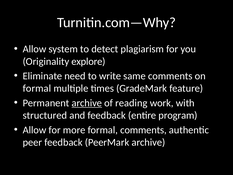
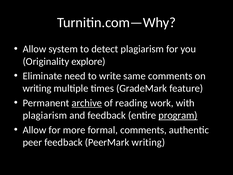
formal: formal -> writing (37, 88)
structured: structured -> plagiarism (45, 115)
program underline: none -> present (178, 115)
PeerMark archive: archive -> writing (148, 142)
